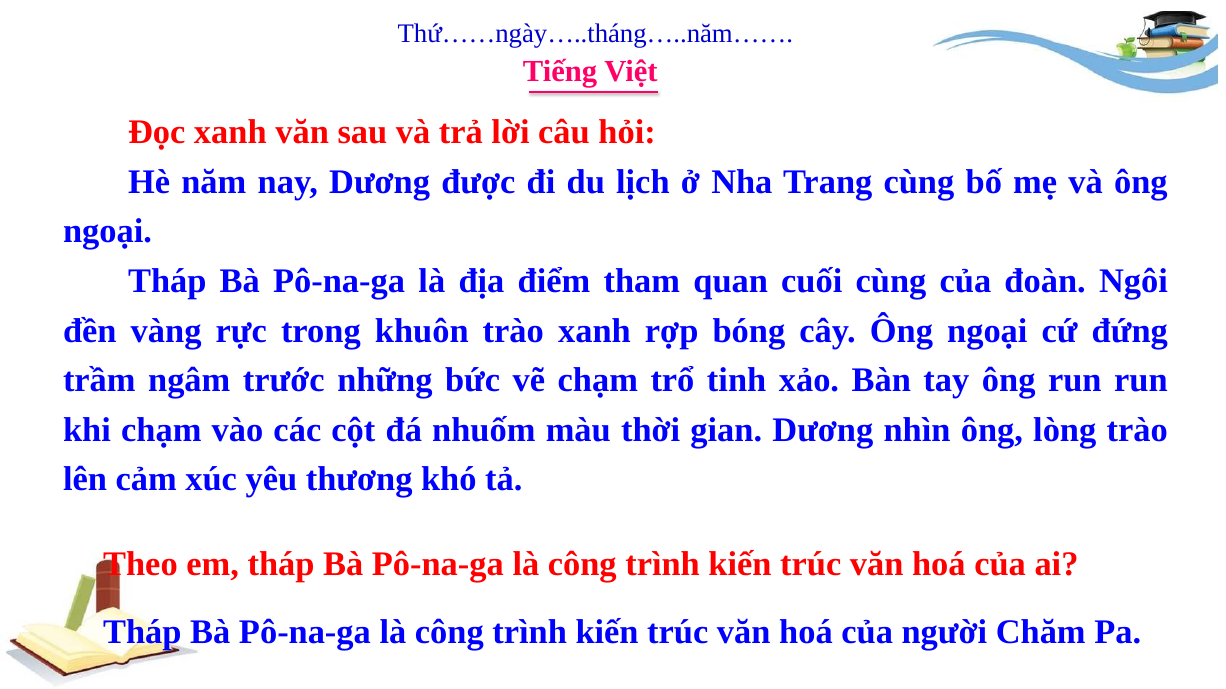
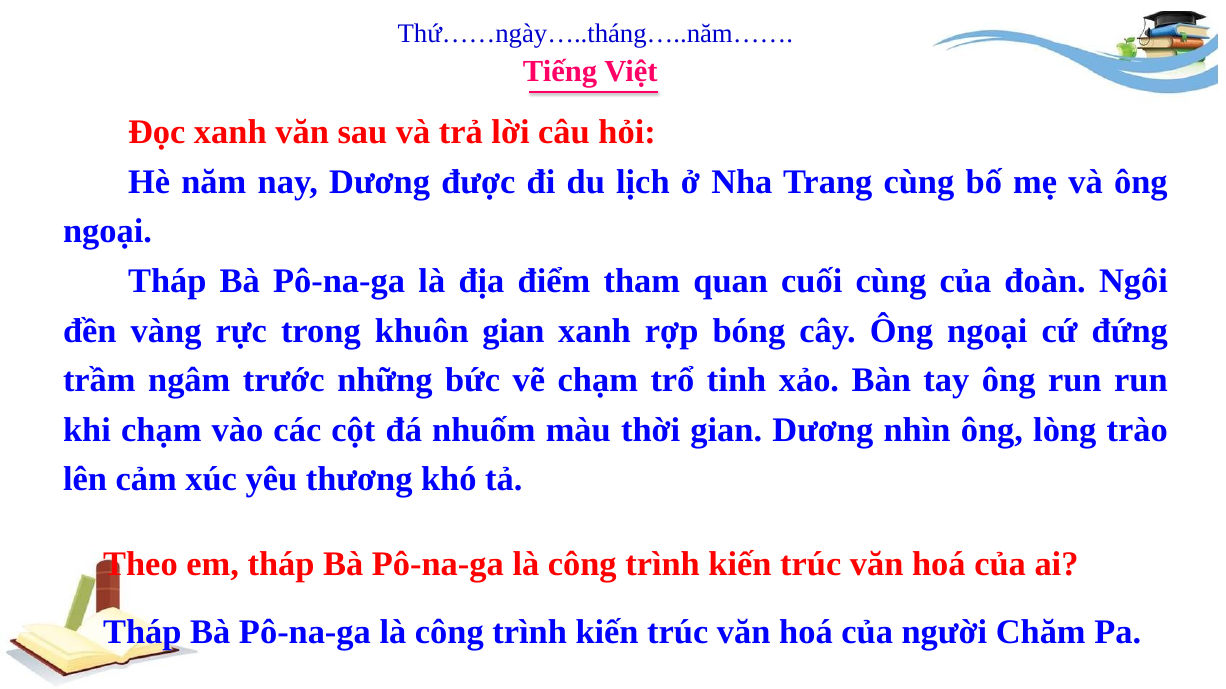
khuôn trào: trào -> gian (514, 331)
